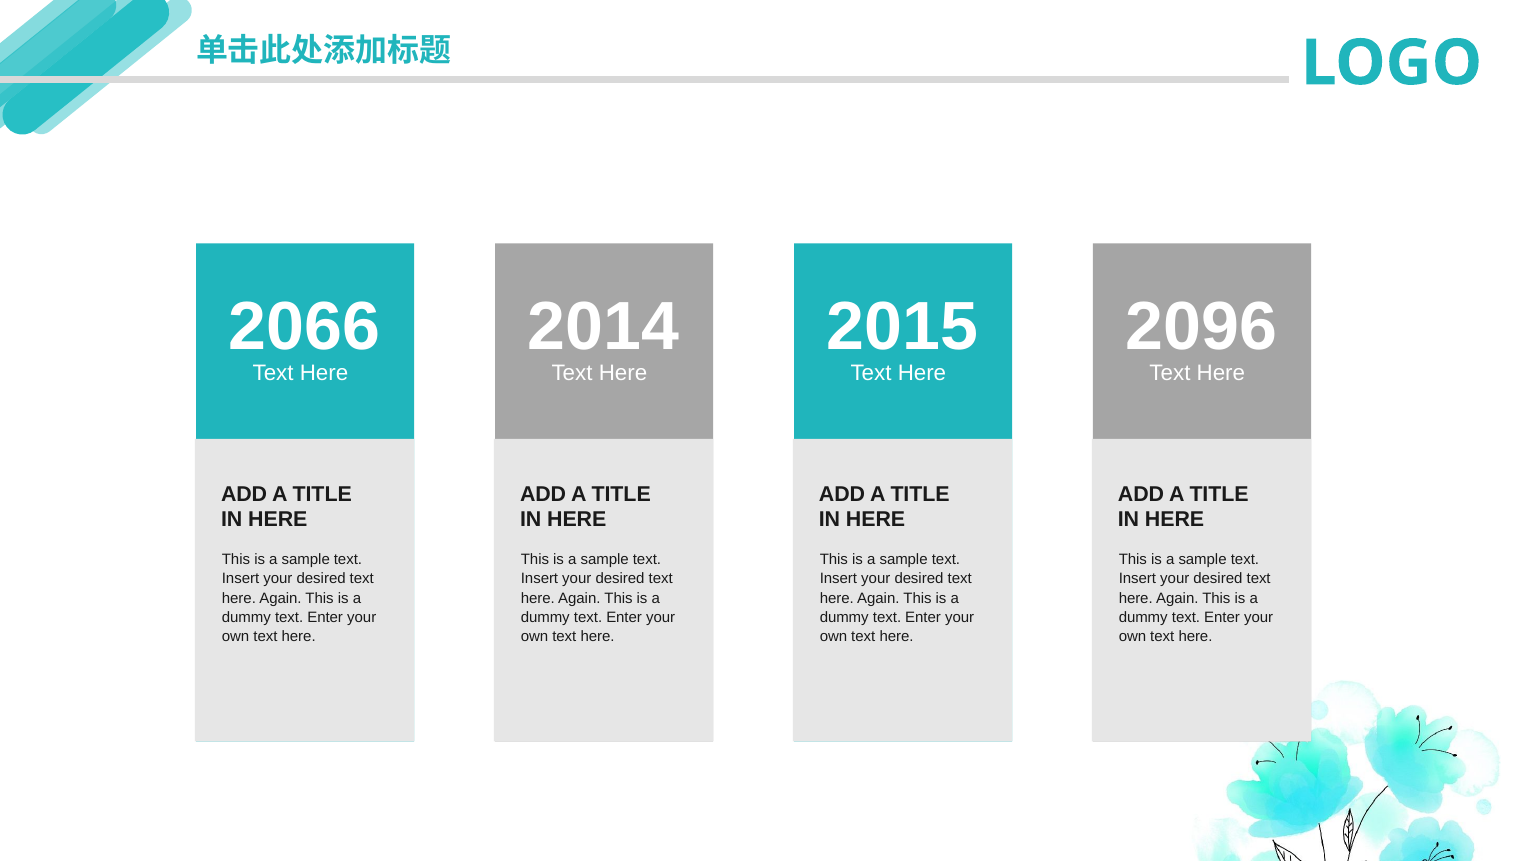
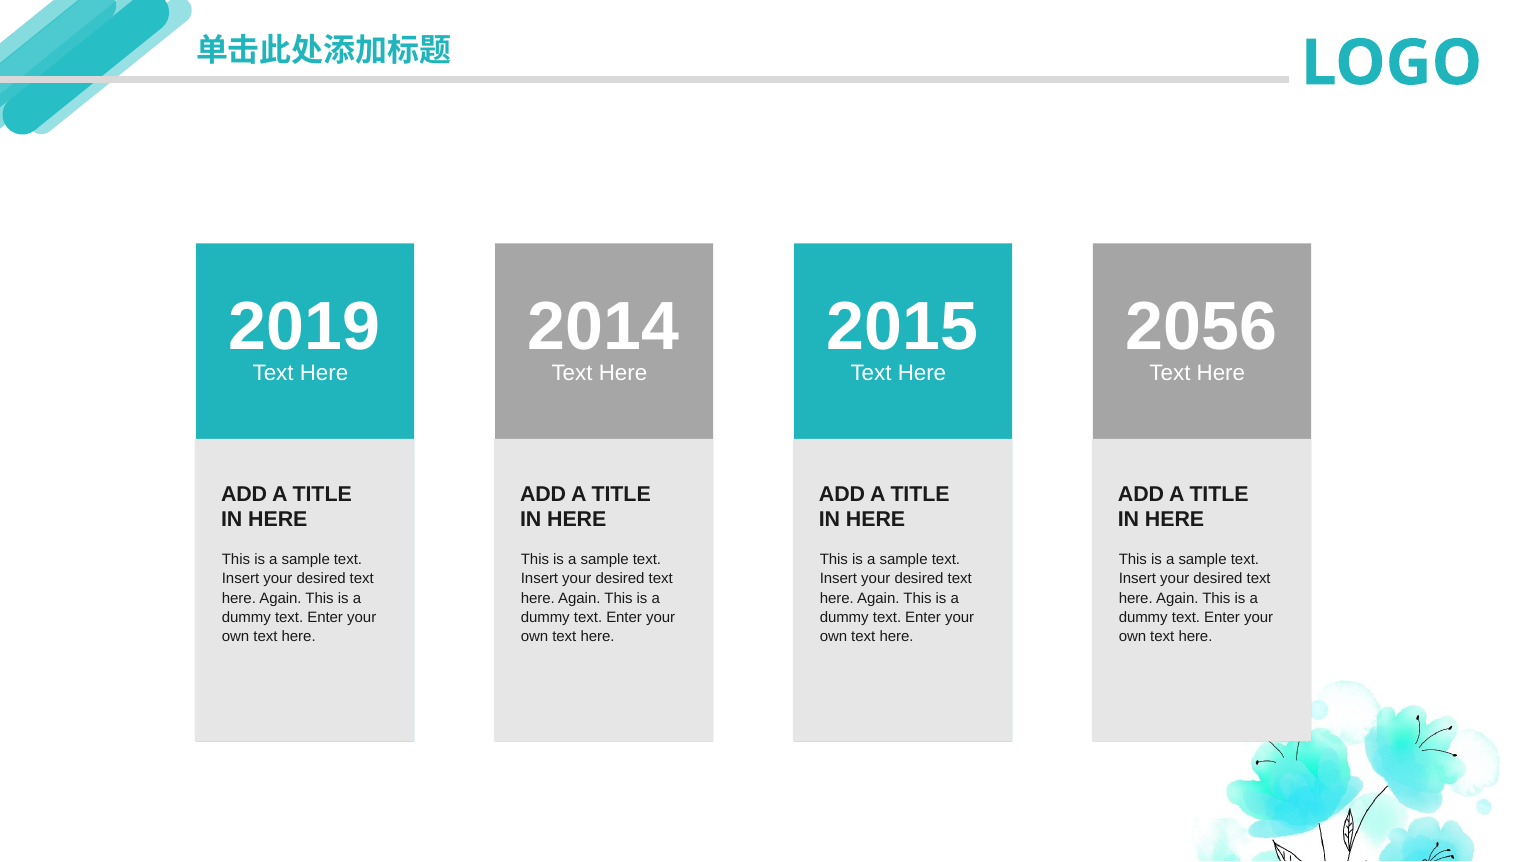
2066: 2066 -> 2019 (304, 327)
2096: 2096 -> 2056 (1201, 327)
